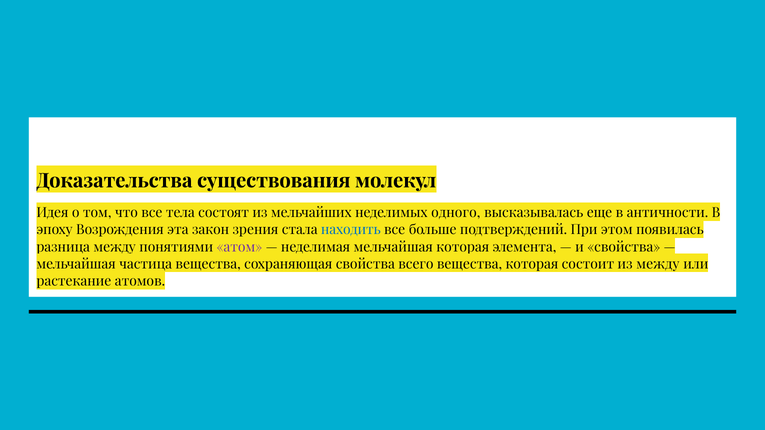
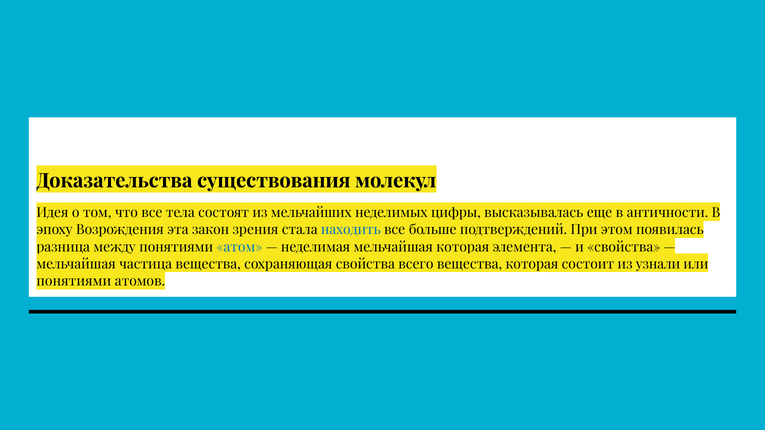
одного: одного -> цифры (456, 213)
атом colour: purple -> blue (239, 247)
из между: между -> узнали (658, 264)
растекание: растекание -> понятиями (74, 282)
